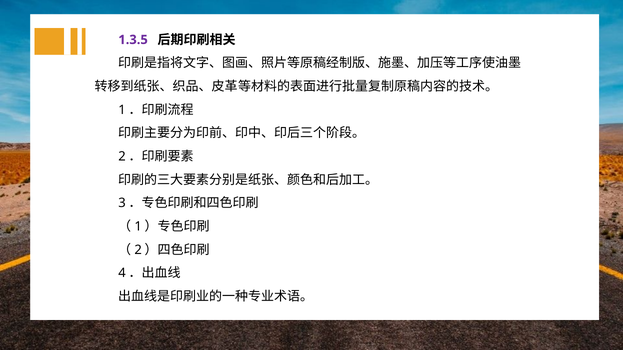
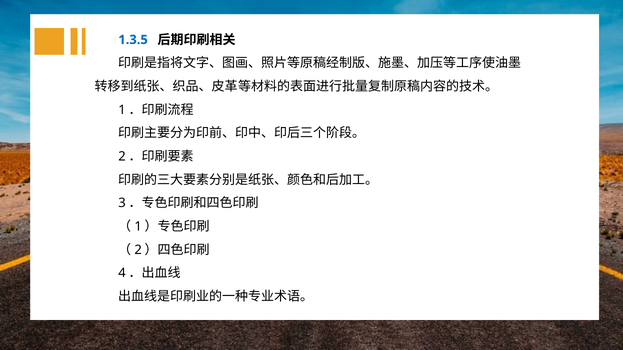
1.3.5 colour: purple -> blue (133, 40)
